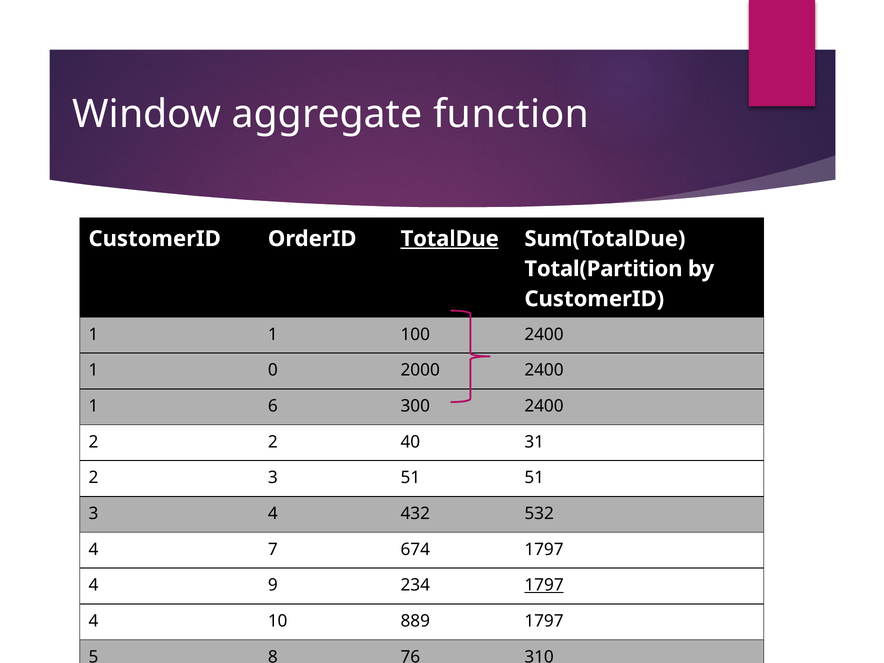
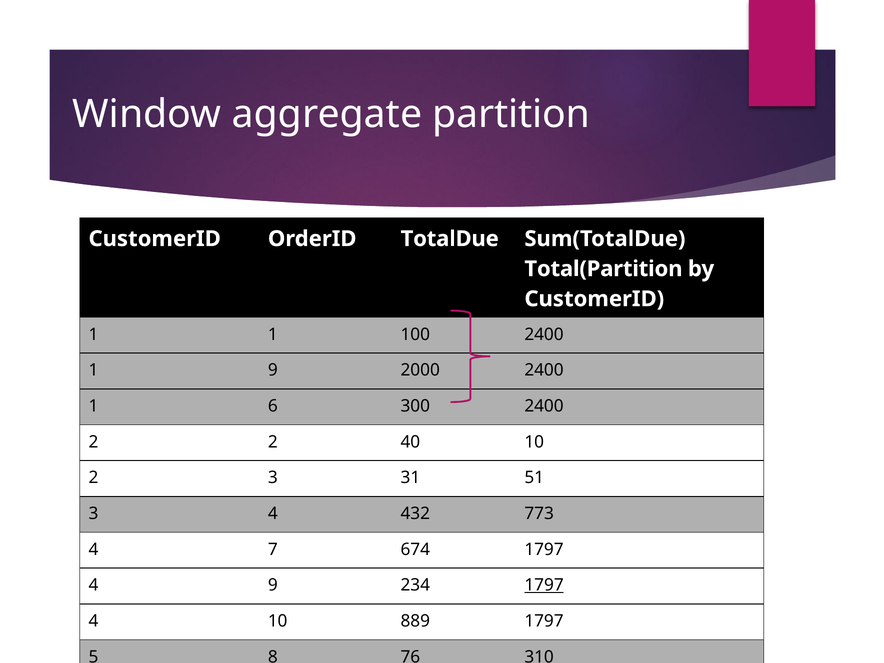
function: function -> partition (511, 114)
TotalDue underline: present -> none (450, 239)
1 0: 0 -> 9 (273, 370)
40 31: 31 -> 10 (534, 442)
3 51: 51 -> 31 (410, 478)
532: 532 -> 773 (539, 514)
